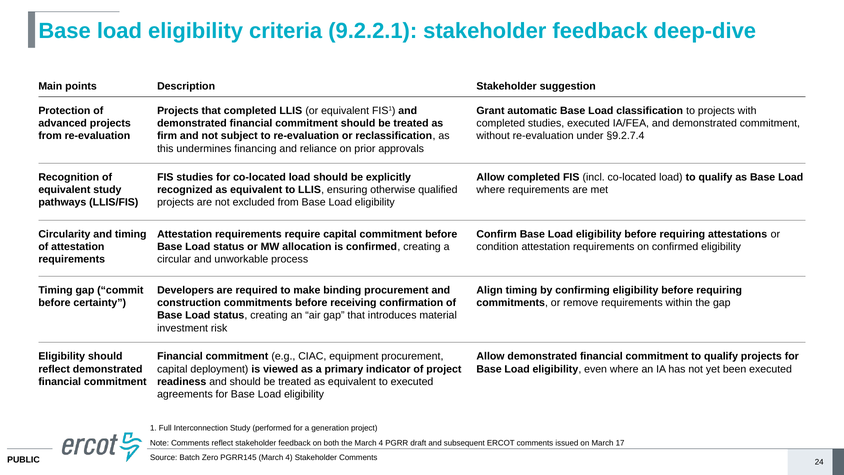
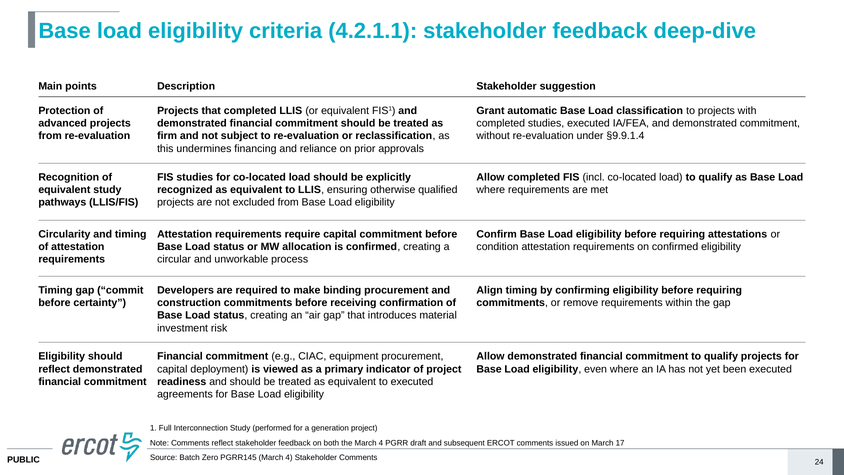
9.2.2.1: 9.2.2.1 -> 4.2.1.1 (373, 31)
§9.2.7.4: §9.2.7.4 -> §9.9.1.4 (625, 136)
